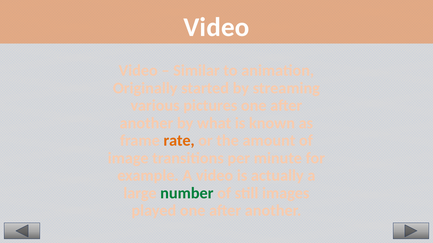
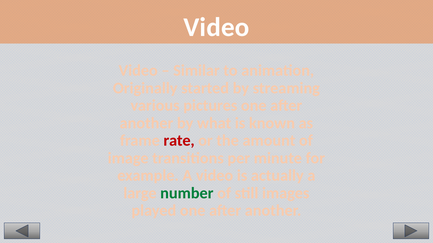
rate colour: orange -> red (179, 141)
